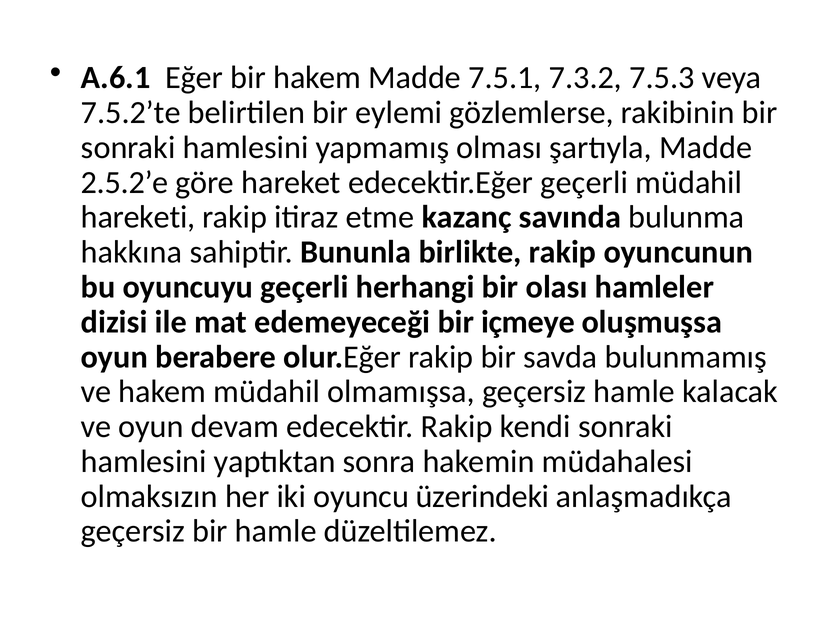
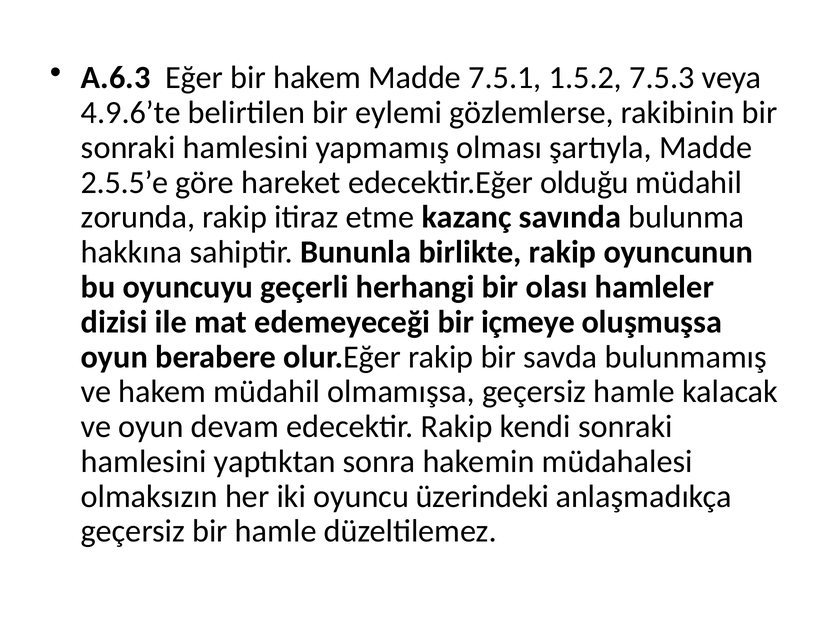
A.6.1: A.6.1 -> A.6.3 (116, 78)
7.3.2: 7.3.2 -> 1.5.2 (585, 78)
7.5.2’te: 7.5.2’te -> 4.9.6’te (131, 113)
2.5.2’e: 2.5.2’e -> 2.5.5’e (125, 182)
edecektir.Eğer geçerli: geçerli -> olduğu (584, 182)
hareketi: hareketi -> zorunda (138, 217)
